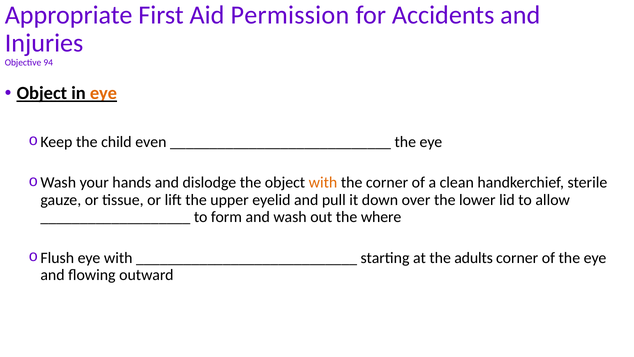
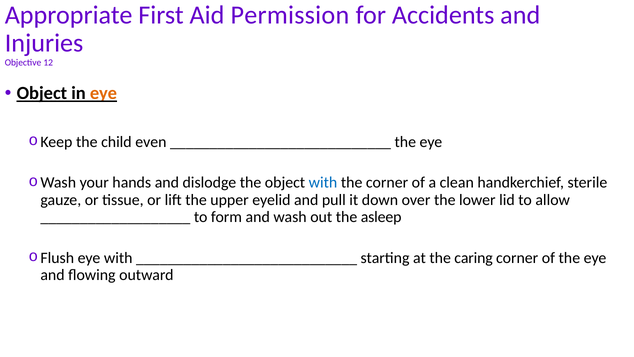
94: 94 -> 12 (48, 63)
with colour: orange -> blue (323, 182)
where: where -> asleep (381, 217)
adults: adults -> caring (474, 258)
